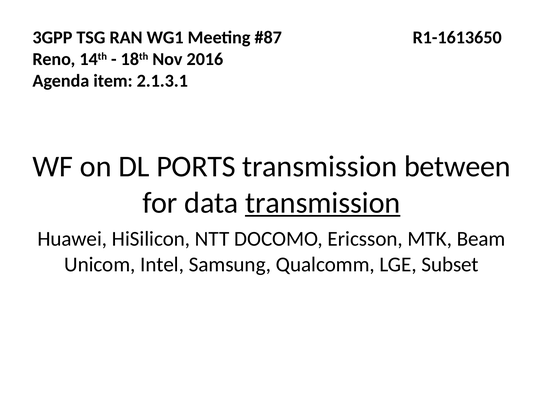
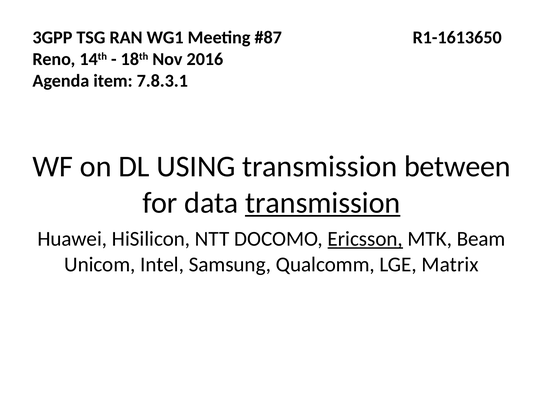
2.1.3.1: 2.1.3.1 -> 7.8.3.1 (162, 81)
PORTS: PORTS -> USING (196, 166)
Ericsson underline: none -> present (365, 239)
Subset: Subset -> Matrix (450, 264)
